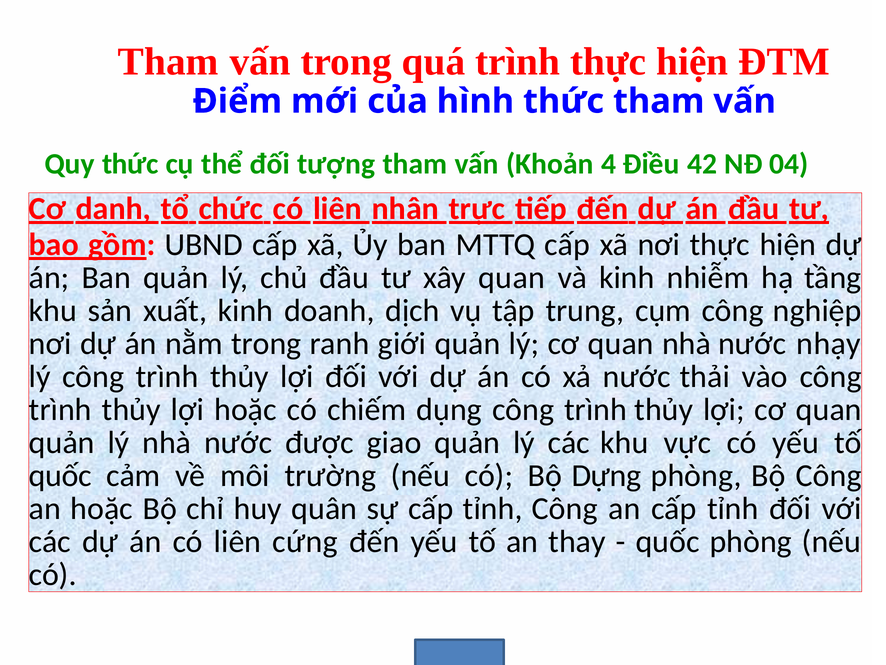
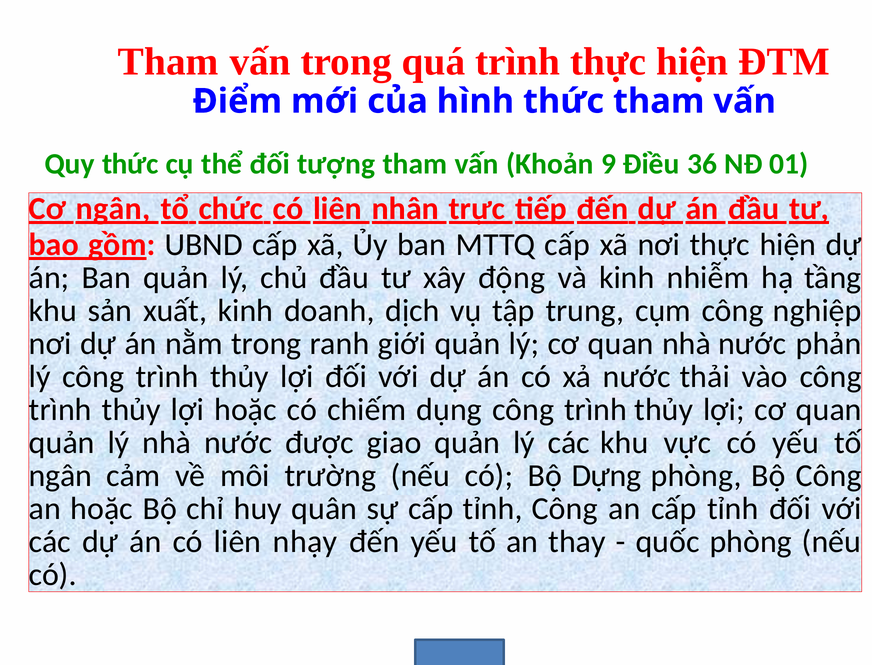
4: 4 -> 9 (609, 164)
42: 42 -> 36 (702, 164)
04: 04 -> 01 (789, 164)
Cơ danh: danh -> ngân (113, 209)
xây quan: quan -> động (512, 277)
nhạy: nhạy -> phản (829, 343)
quốc: quốc -> ngân (60, 475)
cứng: cứng -> nhạy (305, 541)
